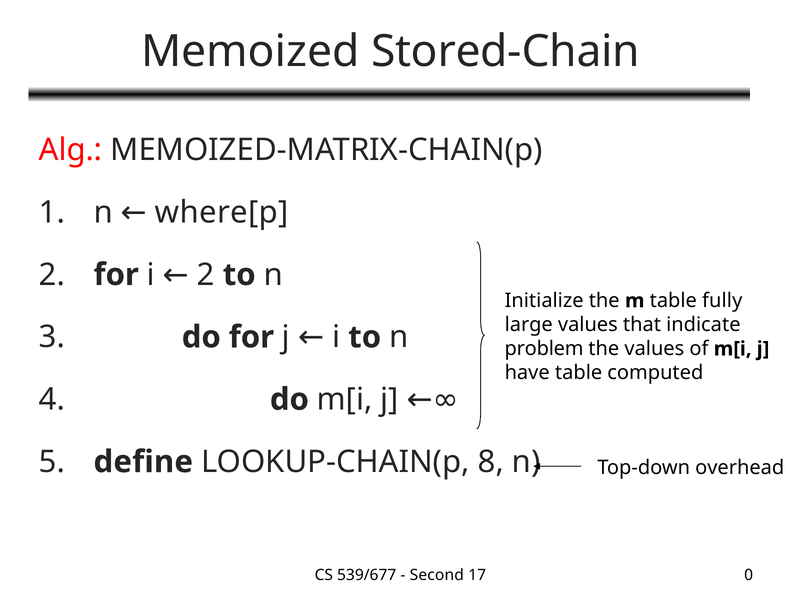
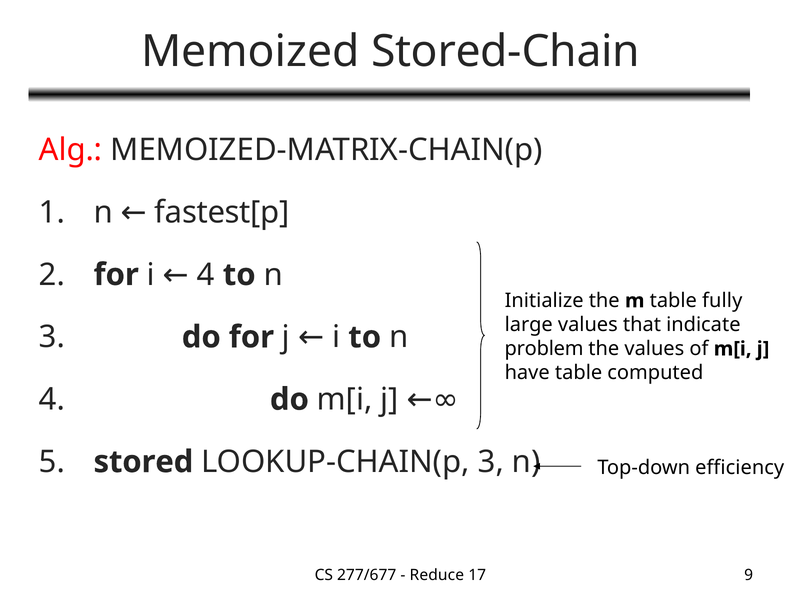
where[p: where[p -> fastest[p (222, 212)
i 2: 2 -> 4 (206, 275)
define: define -> stored (143, 462)
LOOKUP-CHAIN(p 8: 8 -> 3 (491, 462)
overhead: overhead -> efficiency (740, 467)
539/677: 539/677 -> 277/677 (367, 575)
Second: Second -> Reduce (437, 575)
0: 0 -> 9 (749, 575)
